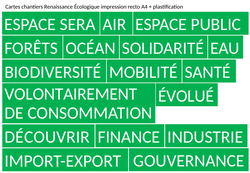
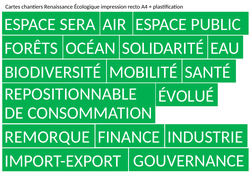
VOLONTAIREMENT: VOLONTAIREMENT -> REPOSITIONNABLE (71, 94)
DÉCOUVRIR: DÉCOUVRIR -> REMORQUE (47, 137)
